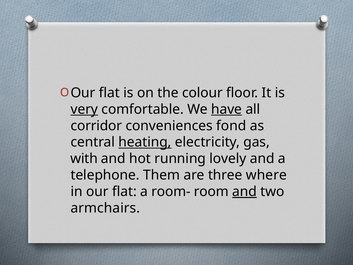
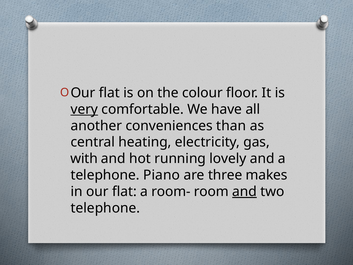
have underline: present -> none (227, 109)
corridor: corridor -> another (96, 126)
fond: fond -> than (231, 126)
heating underline: present -> none (145, 142)
Them: Them -> Piano (162, 175)
where: where -> makes (267, 175)
armchairs: armchairs -> telephone (105, 208)
